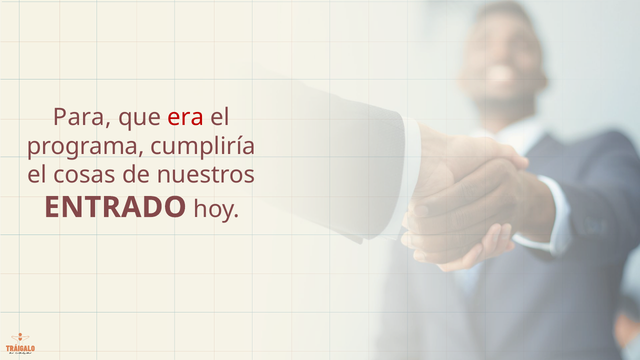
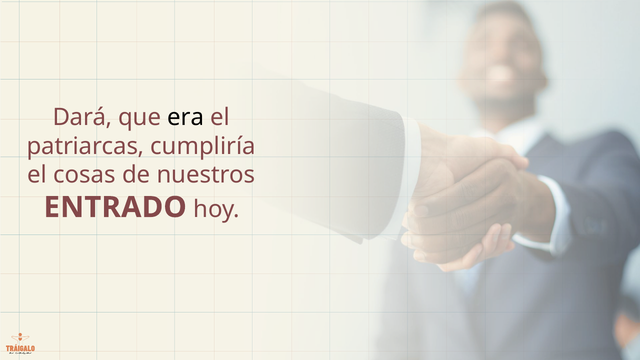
Para: Para -> Dará (82, 117)
era colour: red -> black (186, 117)
programa: programa -> patriarcas (86, 146)
